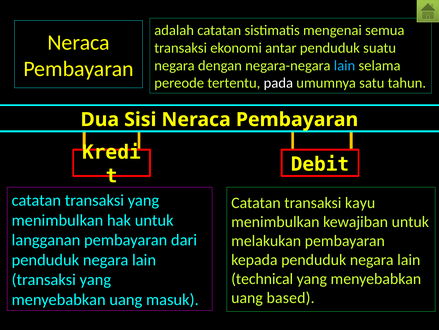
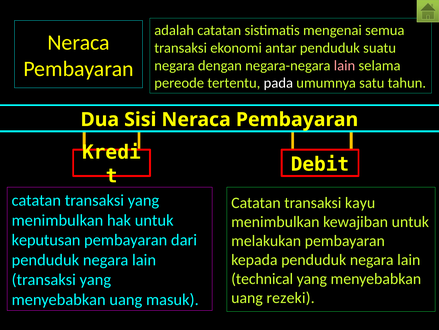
lain colour: light blue -> pink (345, 65)
langganan: langganan -> keputusan (46, 240)
based: based -> rezeki (291, 297)
